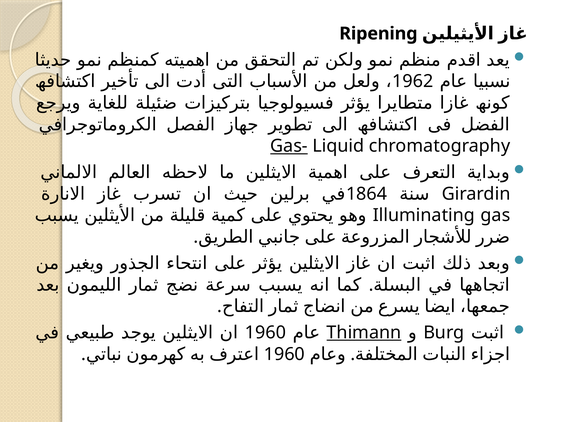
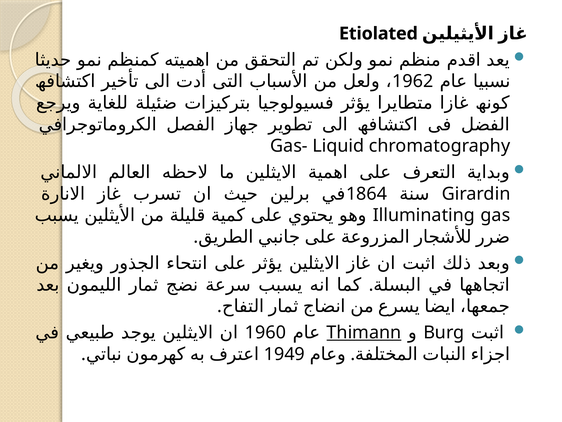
Ripening: Ripening -> Etiolated (378, 34)
Gas- underline: present -> none (289, 146)
1960: 1960 -> 1949 (284, 354)
